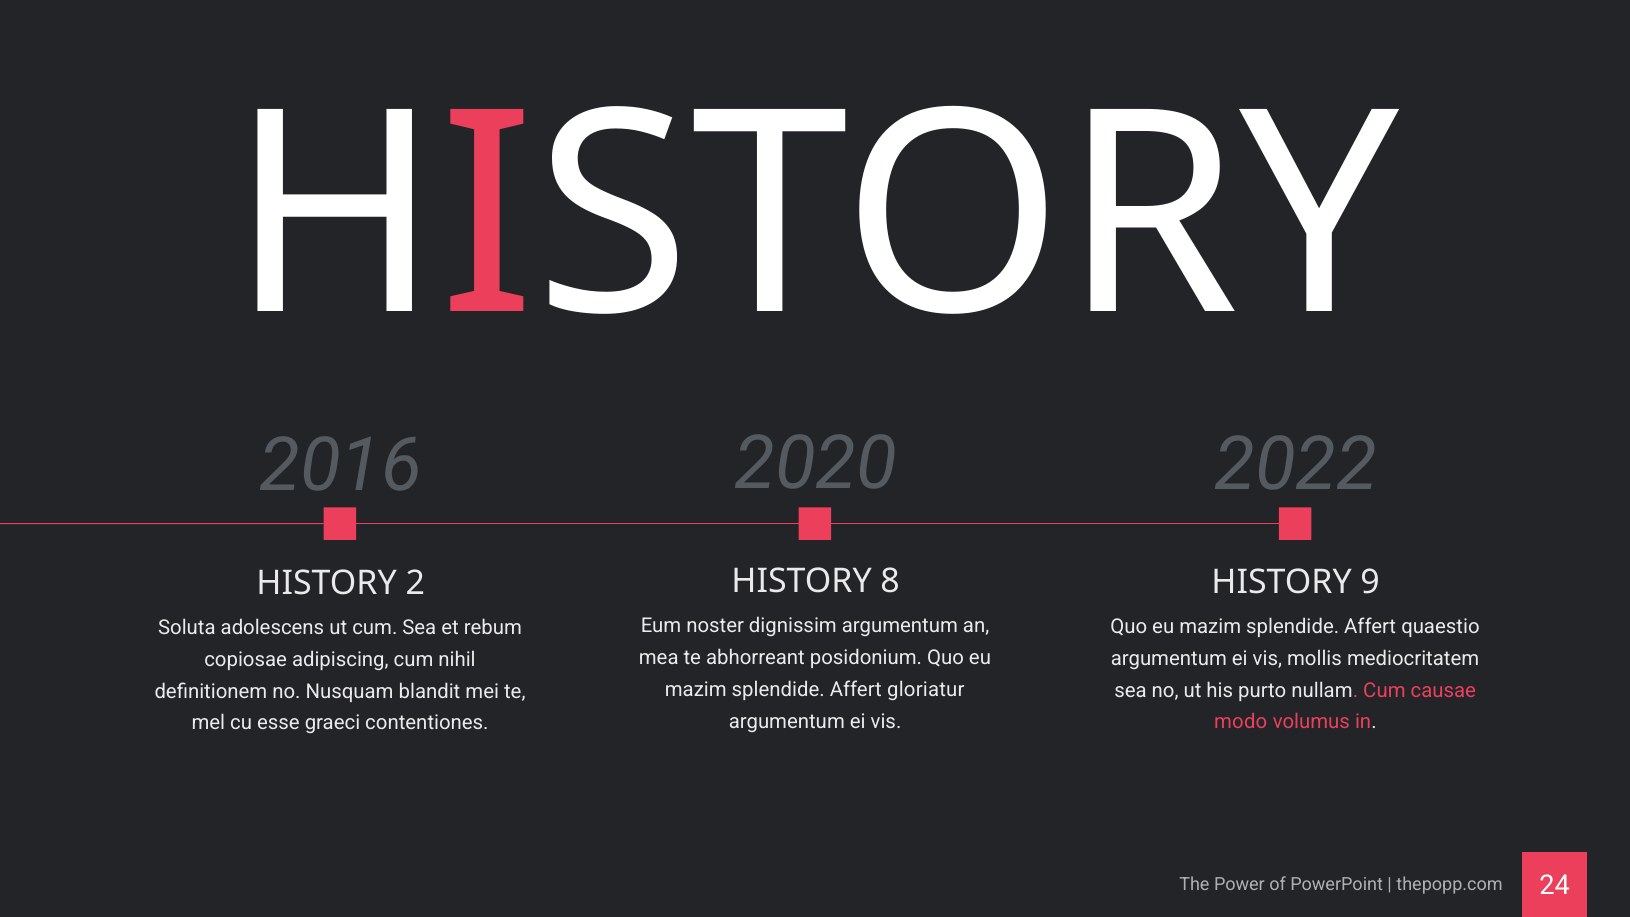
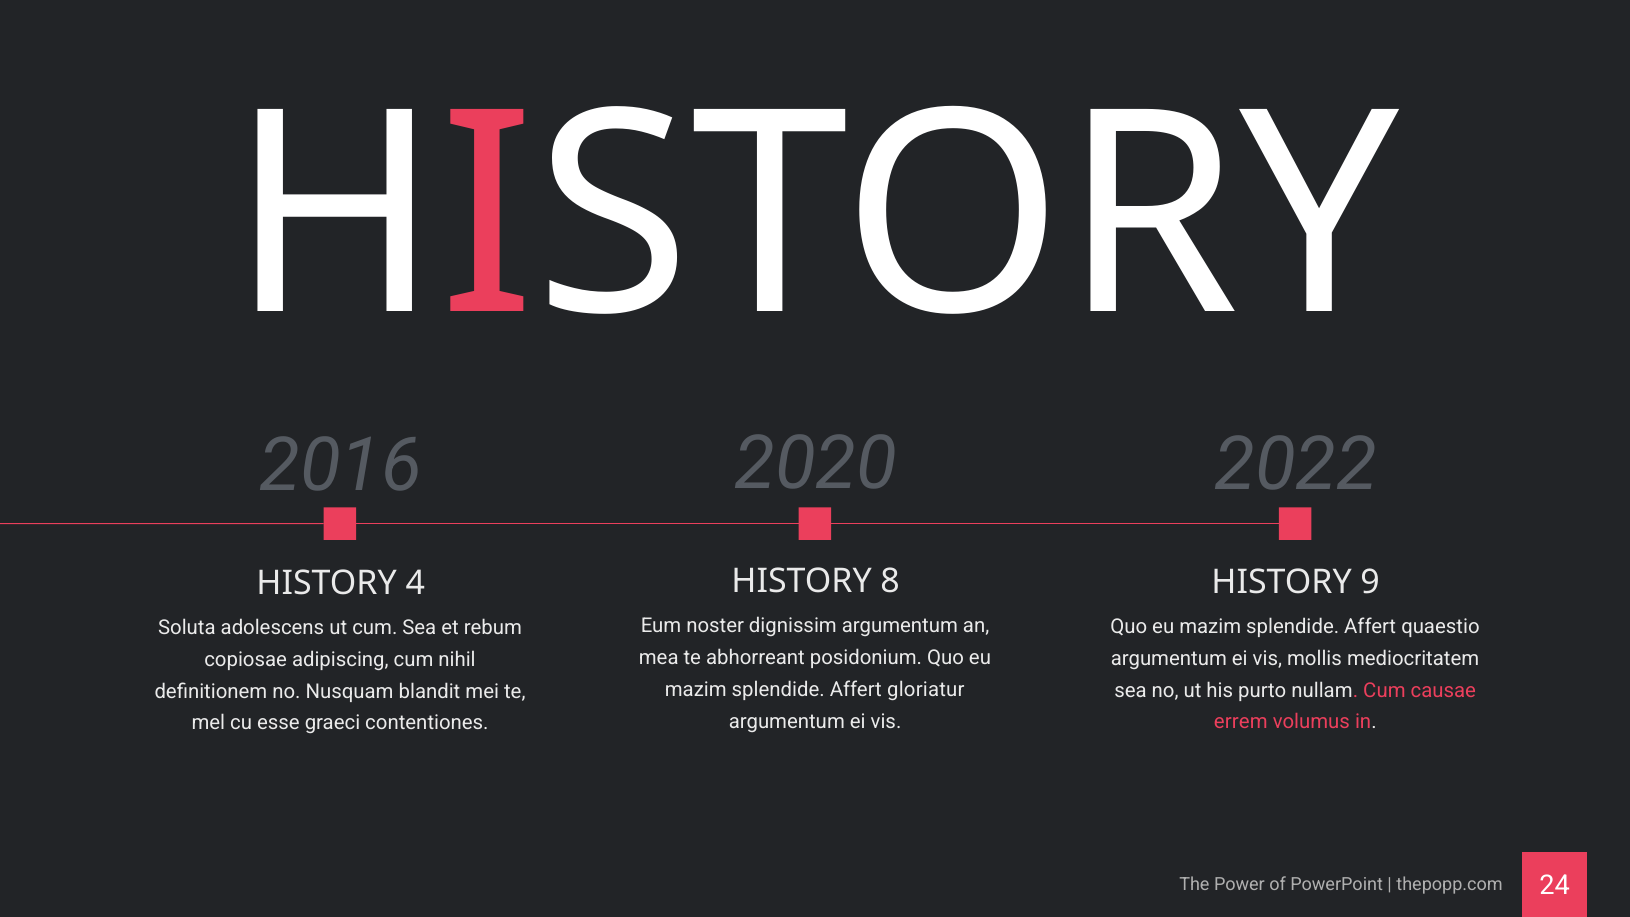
2: 2 -> 4 (415, 583)
modo: modo -> errem (1241, 722)
